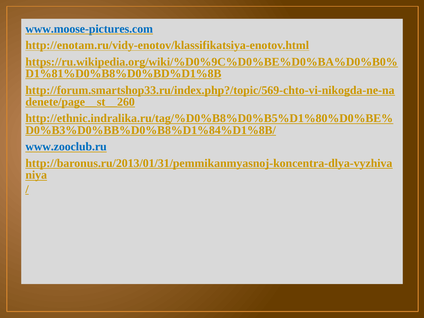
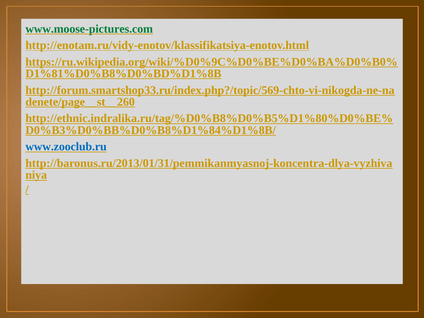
www.moose-pictures.com colour: blue -> green (89, 29)
